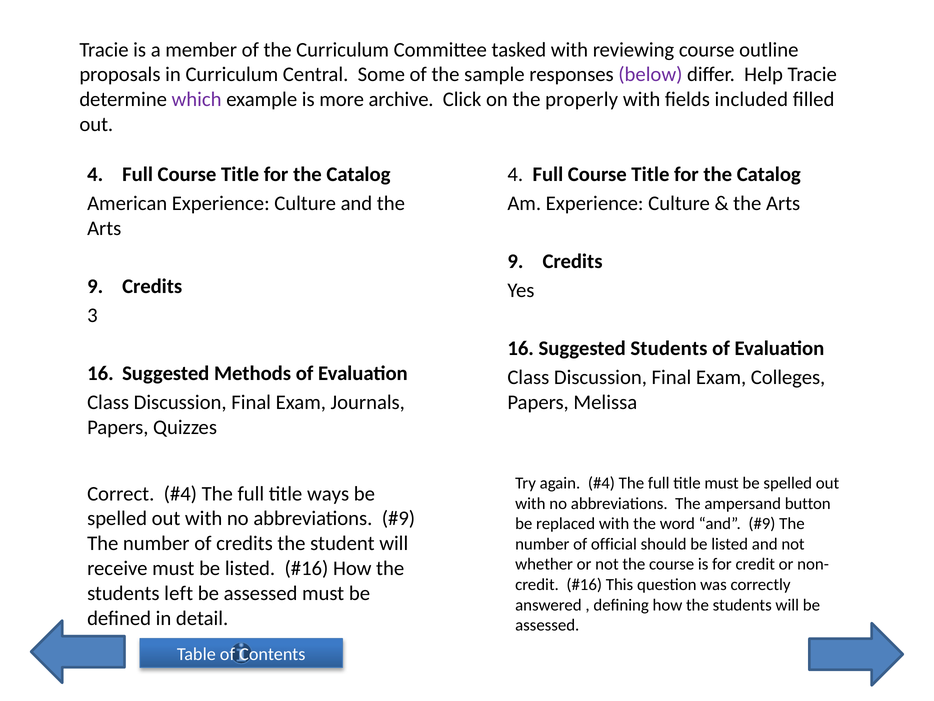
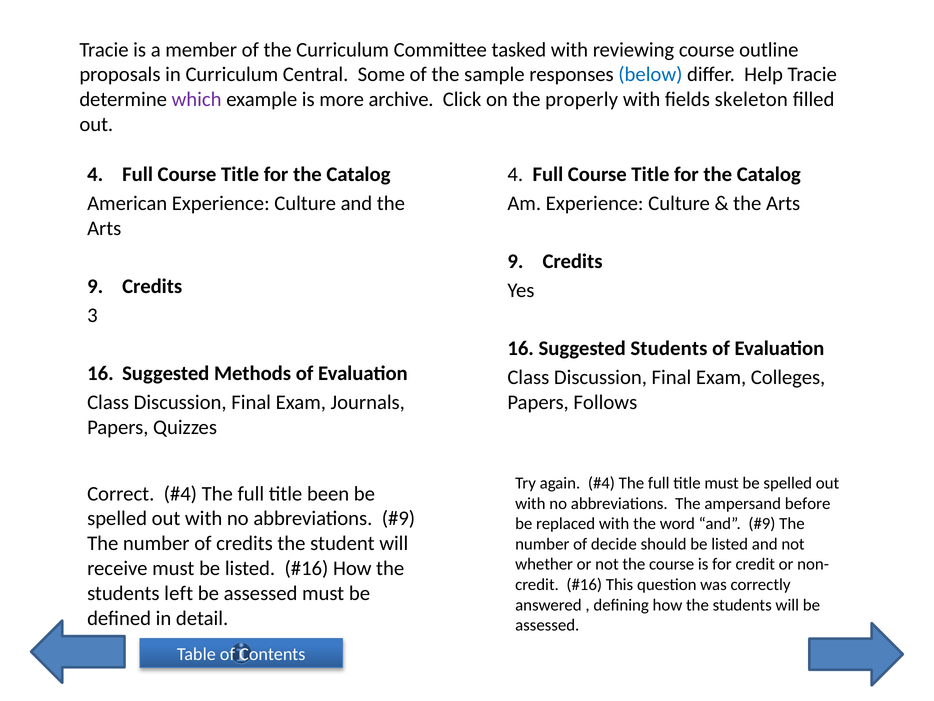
below colour: purple -> blue (650, 75)
included: included -> skeleton (751, 99)
Melissa: Melissa -> Follows (605, 402)
ways: ways -> been (328, 493)
button: button -> before (808, 503)
official: official -> decide (614, 544)
